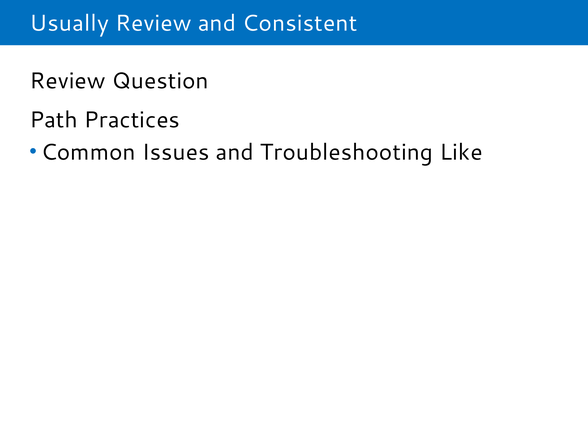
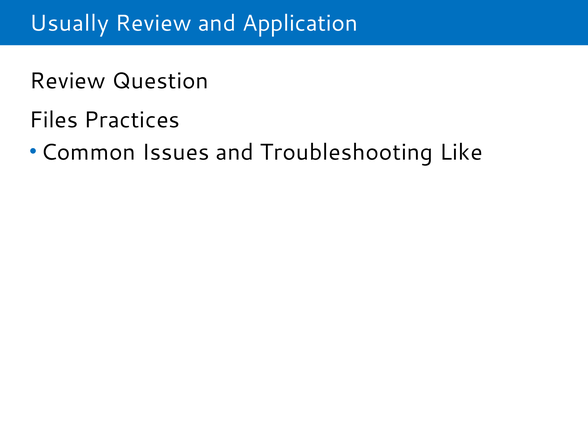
Consistent: Consistent -> Application (300, 23)
Path: Path -> Files (54, 120)
